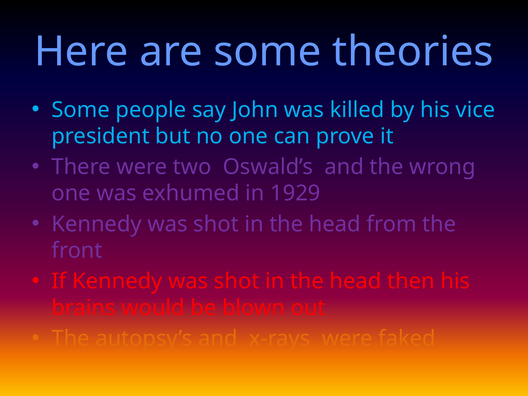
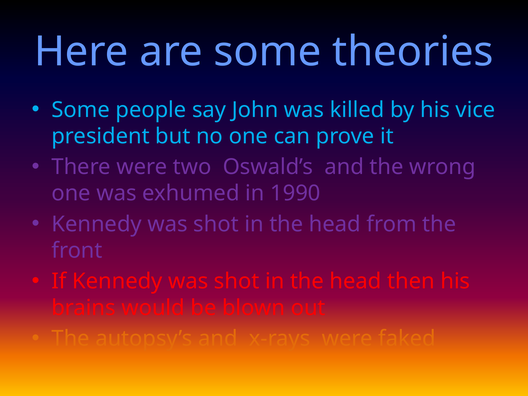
1929: 1929 -> 1990 (295, 193)
